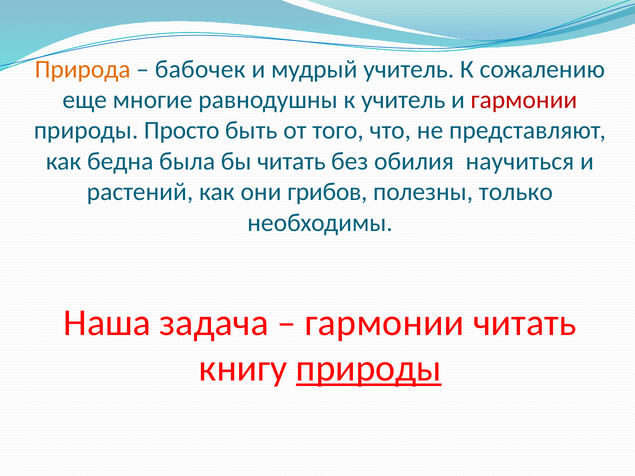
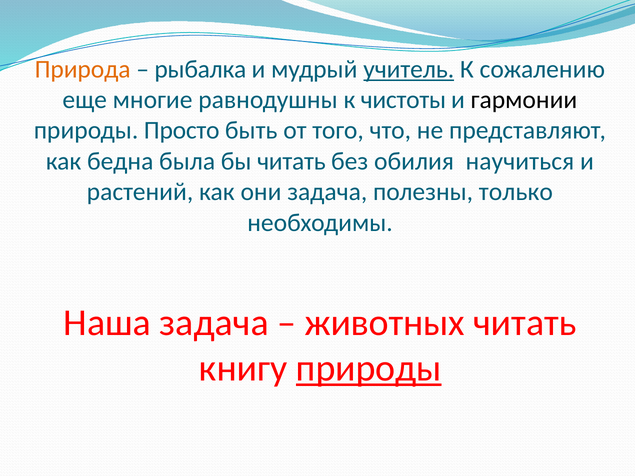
бабочек: бабочек -> рыбалка (200, 69)
учитель underline: none -> present (409, 69)
к учитель: учитель -> чистоты (403, 100)
гармонии colour: red -> black (524, 100)
они грибов: грибов -> задача (327, 192)
гармонии: гармонии -> животных (385, 323)
